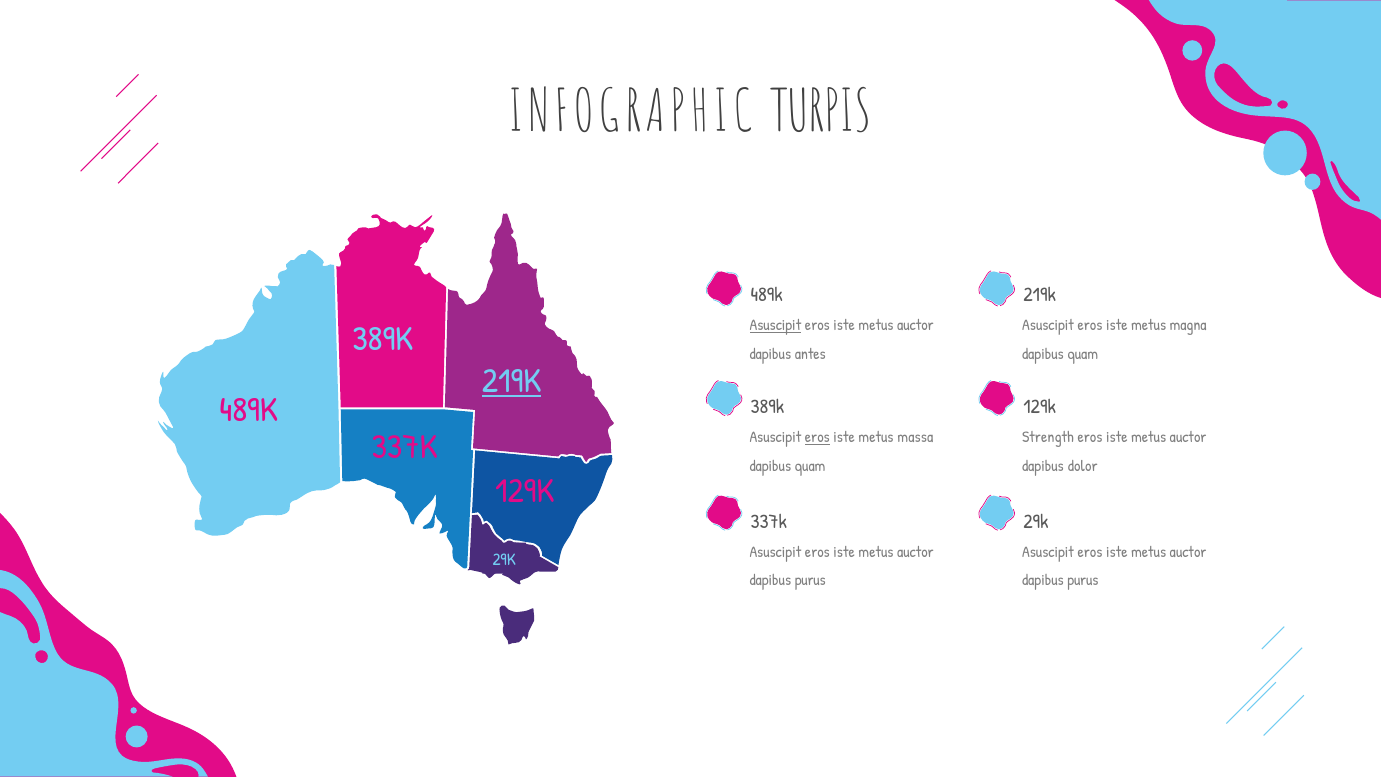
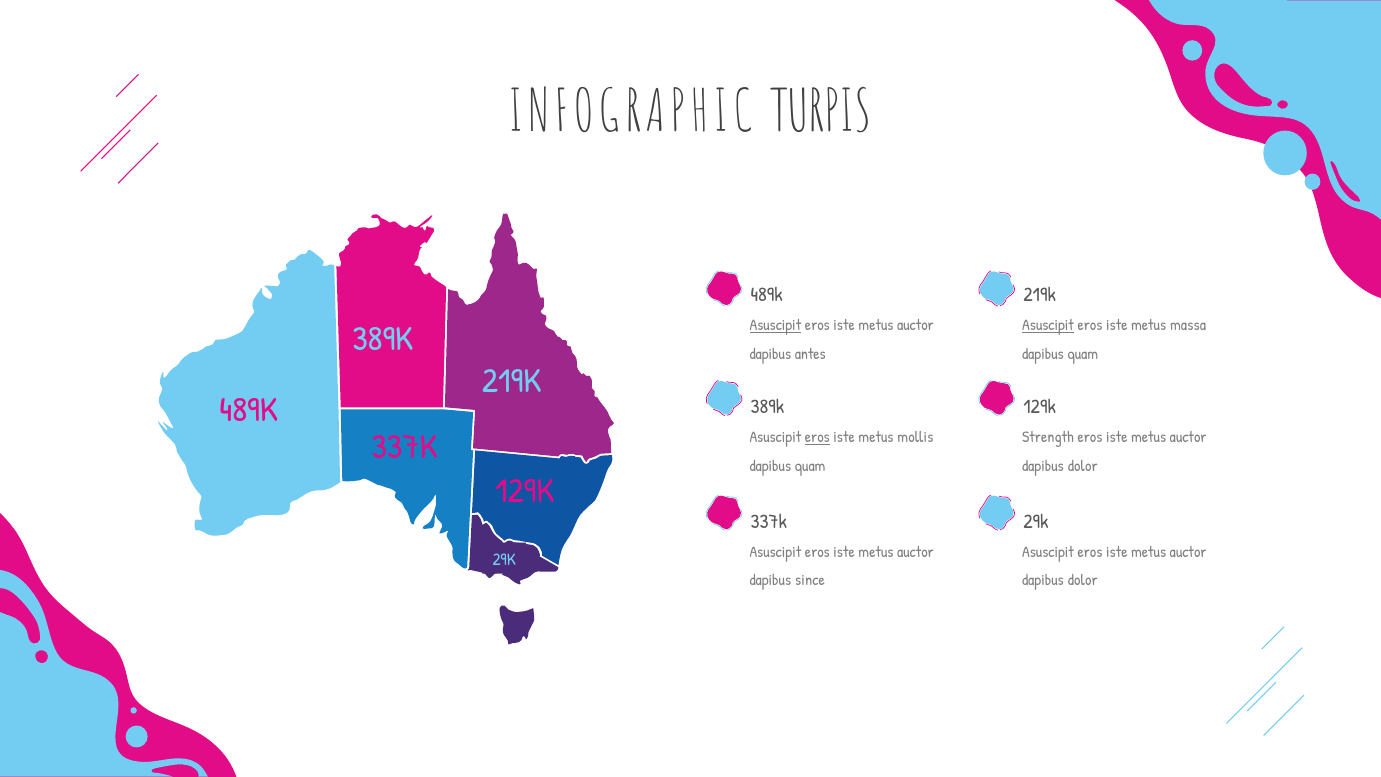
Asuscipit underline: none -> present (1048, 325)
magna: magna -> massa (1188, 325)
219K underline: present -> none (512, 381)
massa: massa -> mollis (915, 437)
purus: purus -> since (810, 580)
purus: purus -> dolor (1083, 580)
